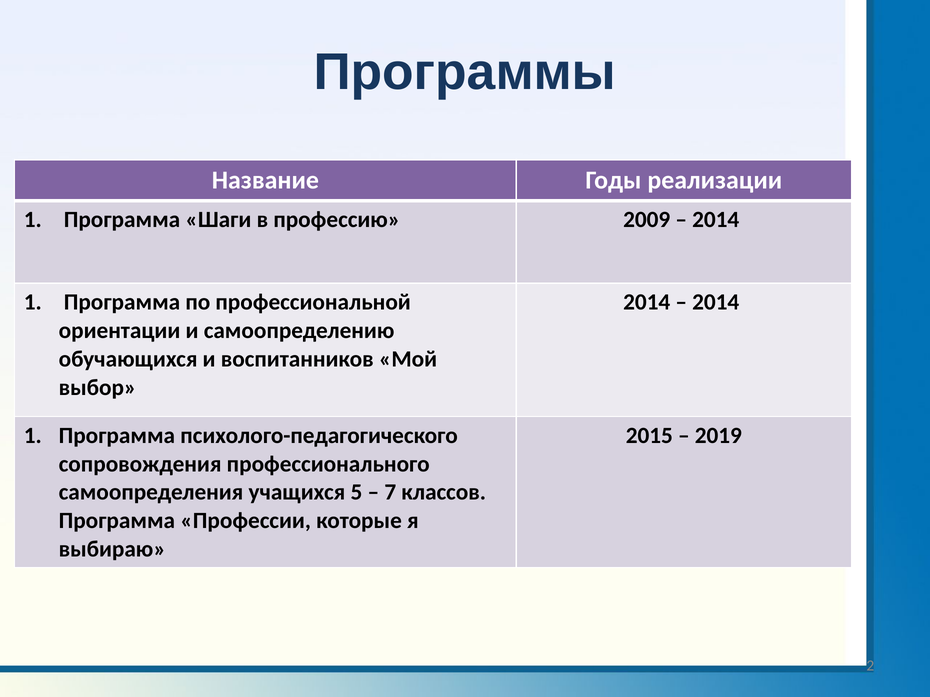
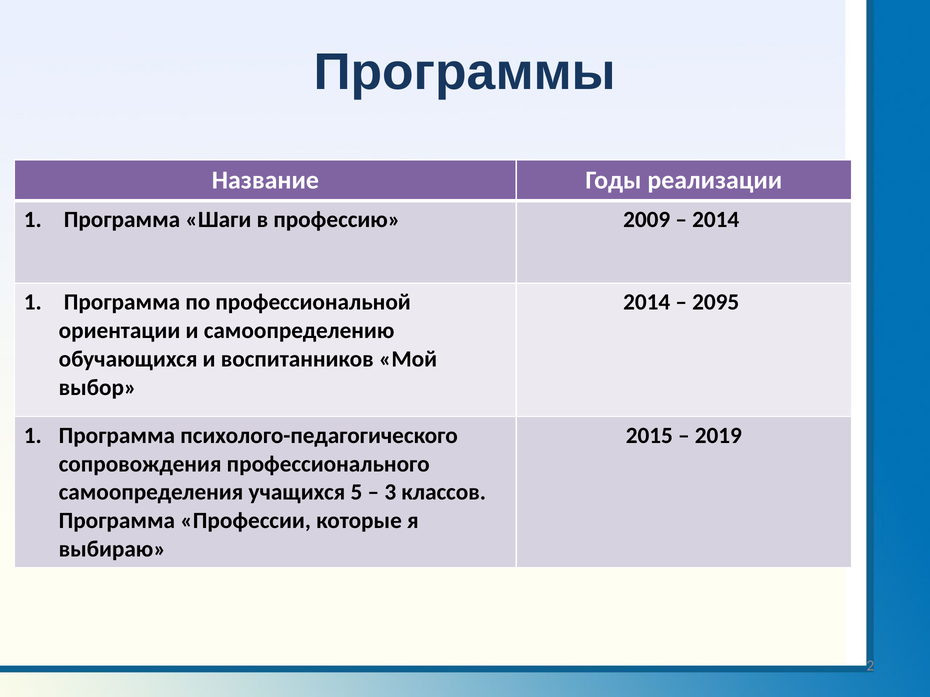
2014: 2014 -> 2095 (716, 303)
7: 7 -> 3 (390, 493)
